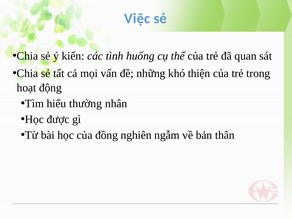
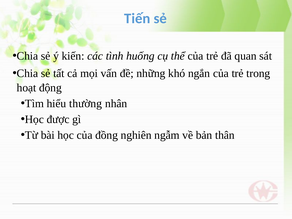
Việc: Việc -> Tiến (137, 19)
thiện: thiện -> ngắn (199, 73)
